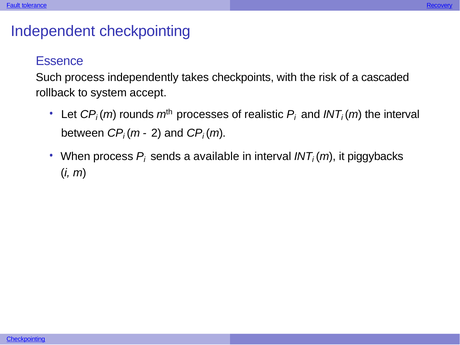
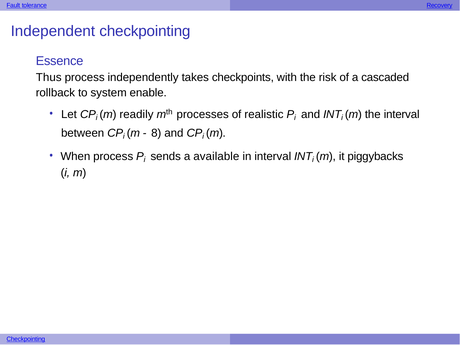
Such: Such -> Thus (49, 78)
accept: accept -> enable (148, 93)
rounds: rounds -> readily (136, 114)
2: 2 -> 8 (156, 133)
